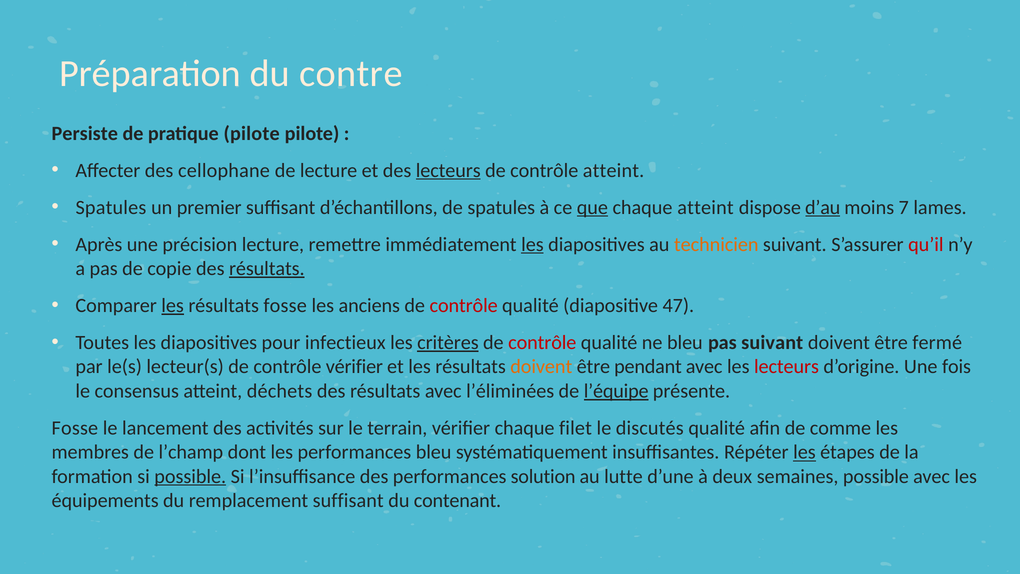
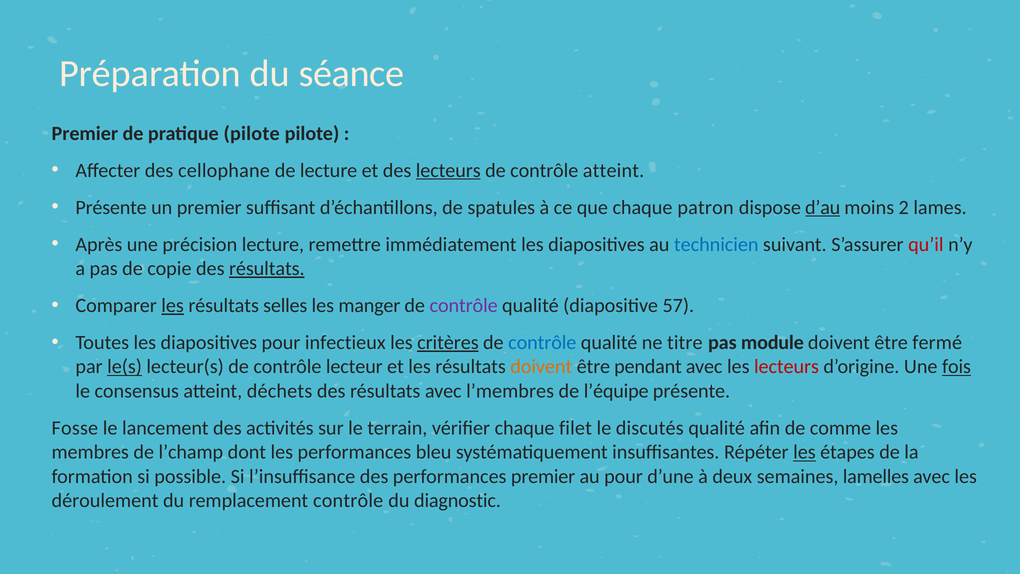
contre: contre -> séance (351, 74)
Persiste: Persiste -> Premier (85, 133)
Spatules: Spatules -> Présente (111, 207)
que underline: present -> none (592, 207)
chaque atteint: atteint -> patron (706, 207)
7: 7 -> 2 (904, 207)
les underline: present -> none (532, 244)
technicien colour: orange -> blue (716, 244)
résultats fosse: fosse -> selles (285, 305)
anciens: anciens -> manger (369, 305)
contrôle colour: red -> purple (464, 305)
47: 47 -> 57 (678, 305)
contrôle colour: red -> blue (542, 342)
ne bleu: bleu -> titre (685, 342)
pas suivant: suivant -> module (772, 342)
le(s underline: none -> present (125, 367)
contrôle vérifier: vérifier -> lecteur (354, 367)
fois underline: none -> present (957, 367)
l’éliminées: l’éliminées -> l’membres (510, 391)
l’équipe underline: present -> none (616, 391)
possible underline: present -> none (190, 476)
performances solution: solution -> premier (543, 476)
au lutte: lutte -> pour (624, 476)
semaines possible: possible -> lamelles (876, 476)
équipements: équipements -> déroulement (105, 500)
remplacement suffisant: suffisant -> contrôle (348, 500)
contenant: contenant -> diagnostic (457, 500)
